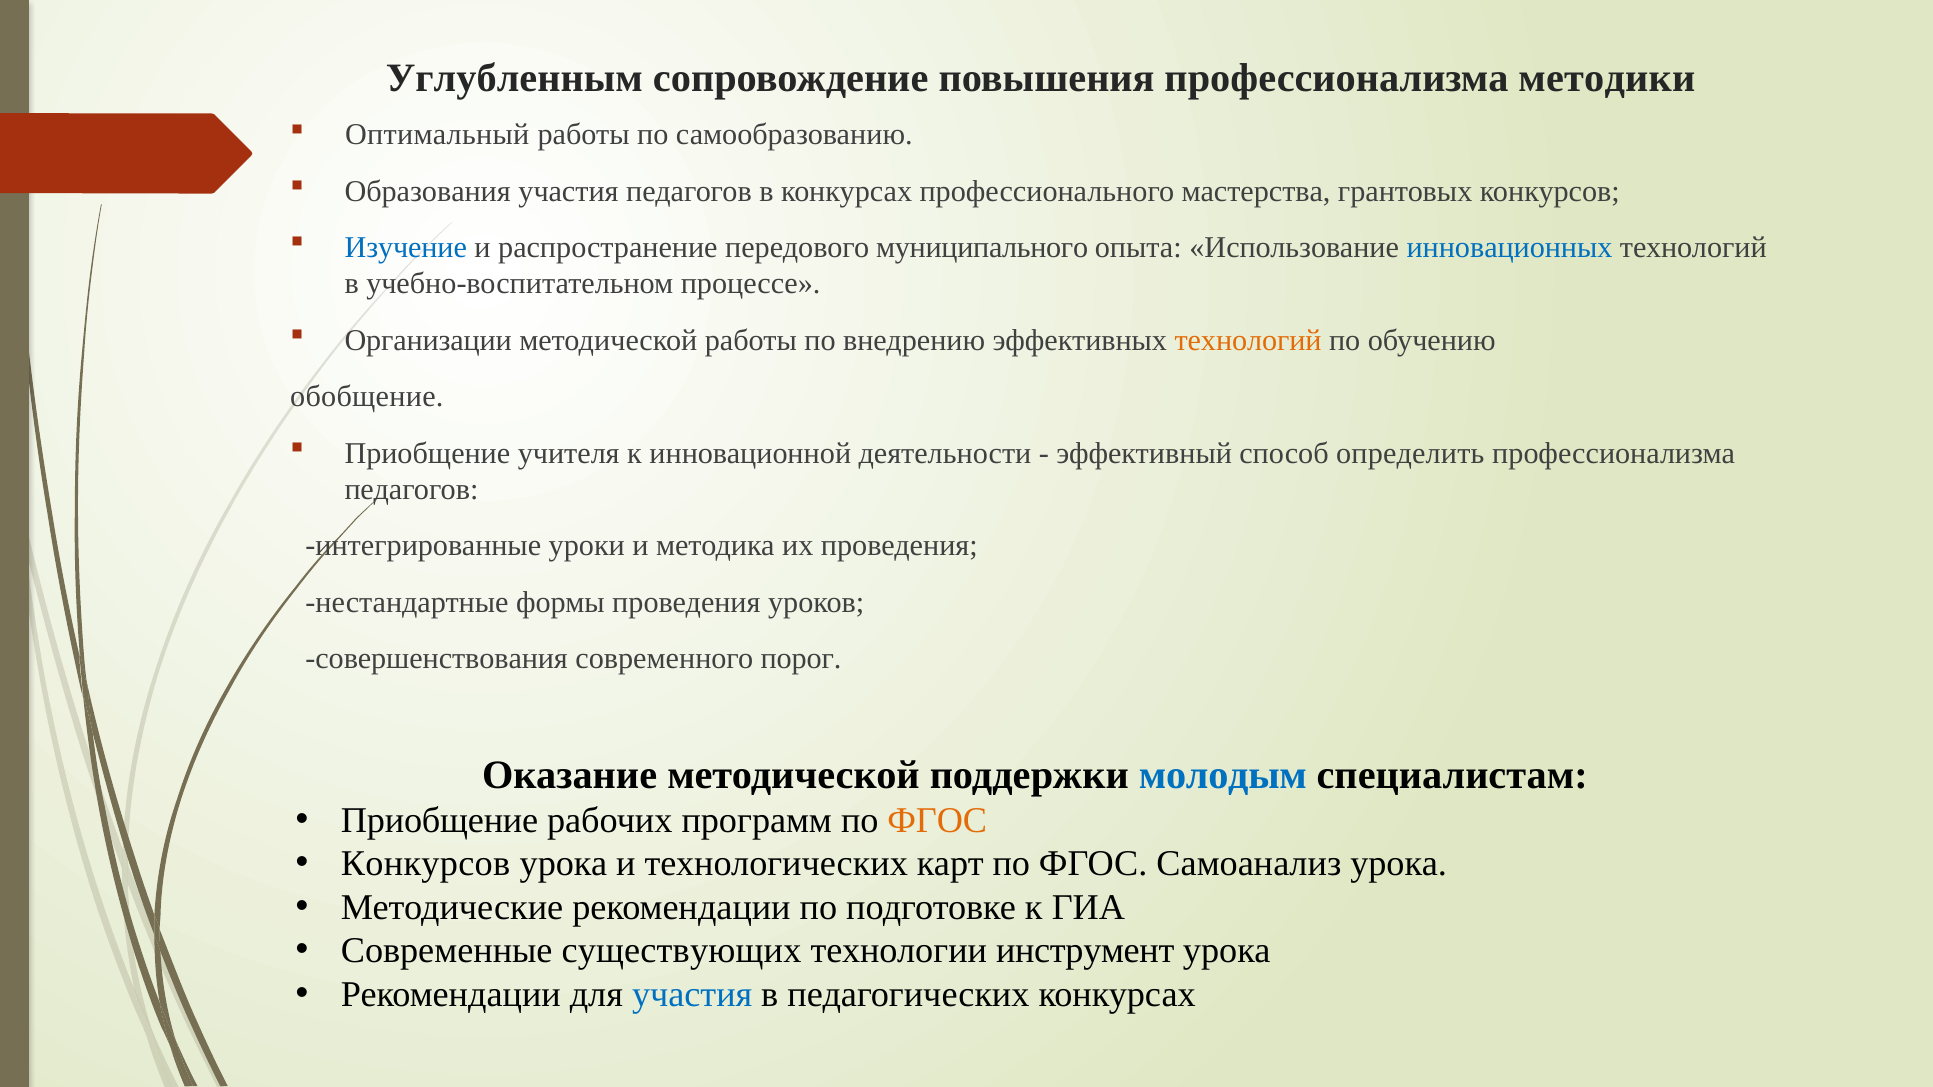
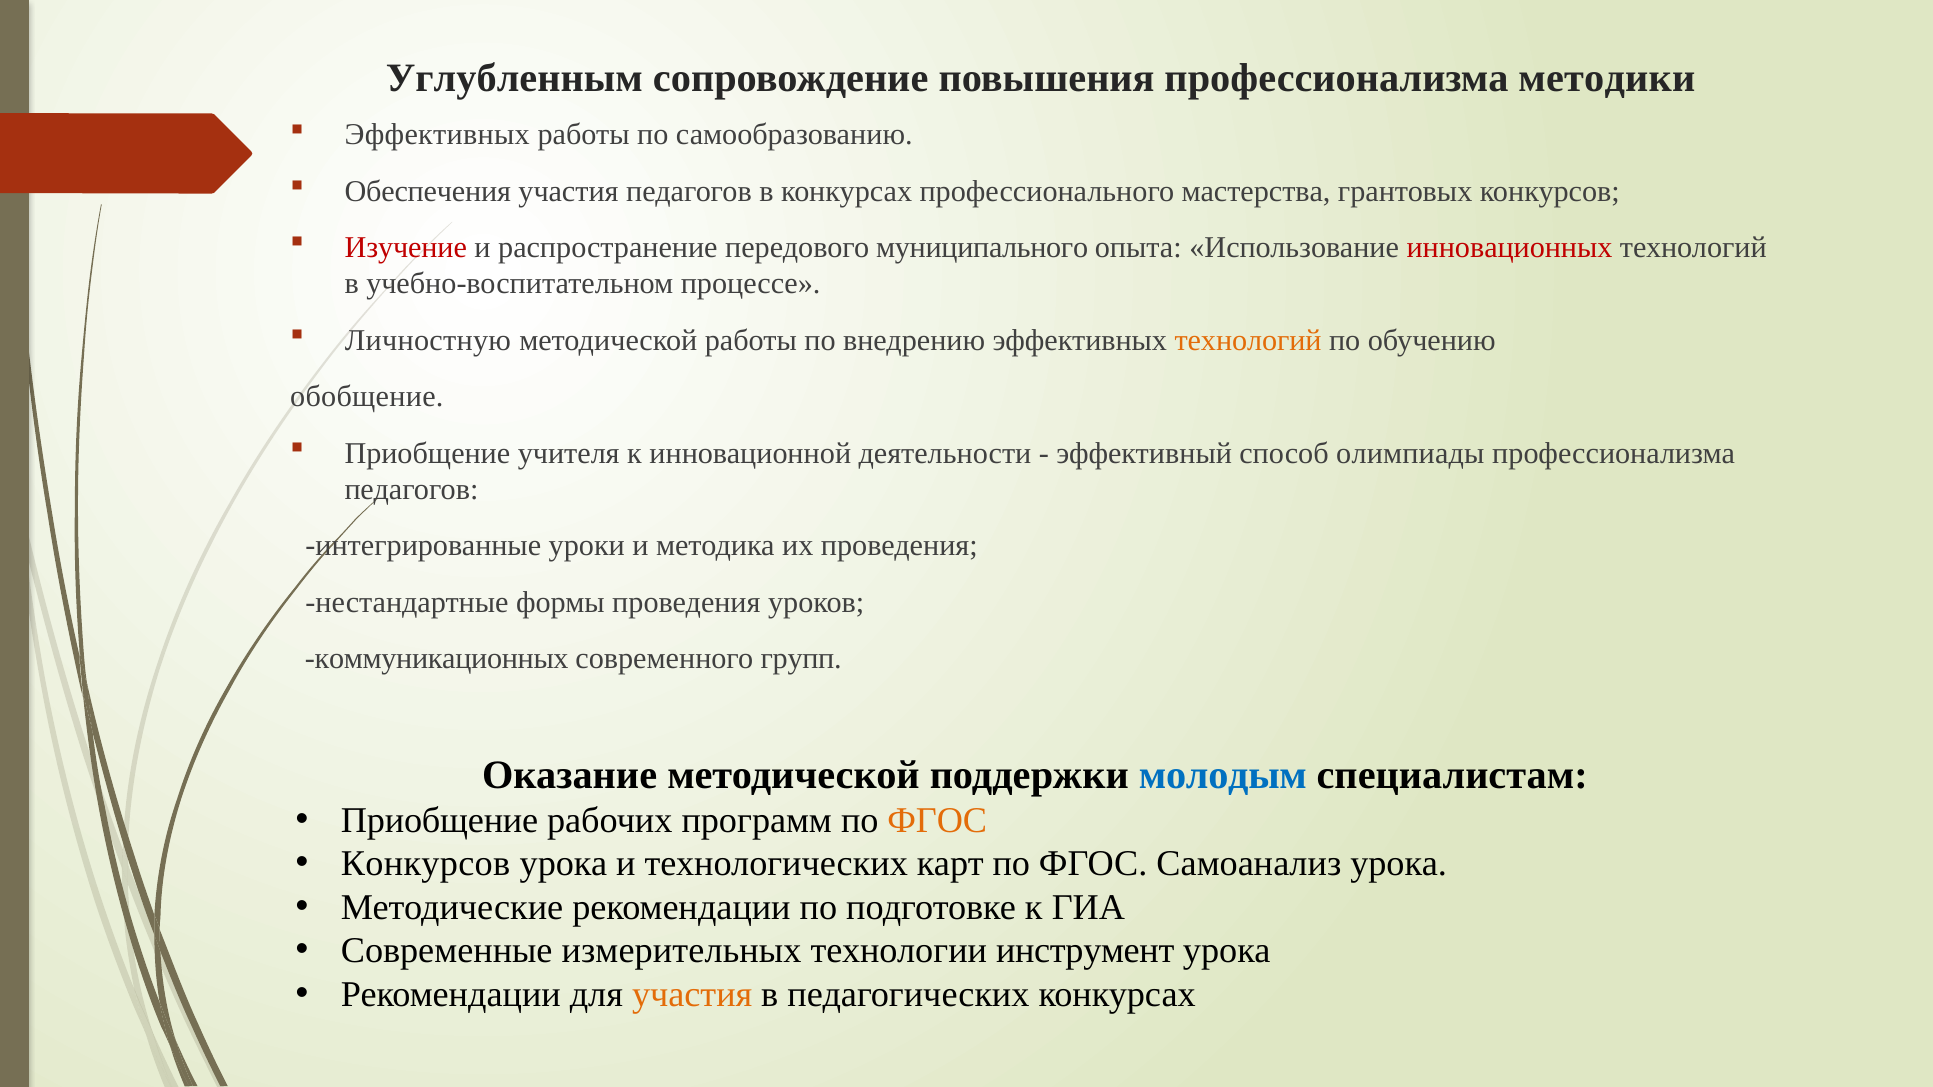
Оптимальный: Оптимальный -> Эффективных (437, 135)
Образования: Образования -> Обеспечения (428, 191)
Изучение colour: blue -> red (406, 248)
инновационных colour: blue -> red (1510, 248)
Организации: Организации -> Личностную (428, 340)
определить: определить -> олимпиады (1410, 453)
совершенствования: совершенствования -> коммуникационных (437, 659)
порог: порог -> групп (801, 659)
существующих: существующих -> измерительных (682, 951)
участия colour: blue -> orange (692, 995)
